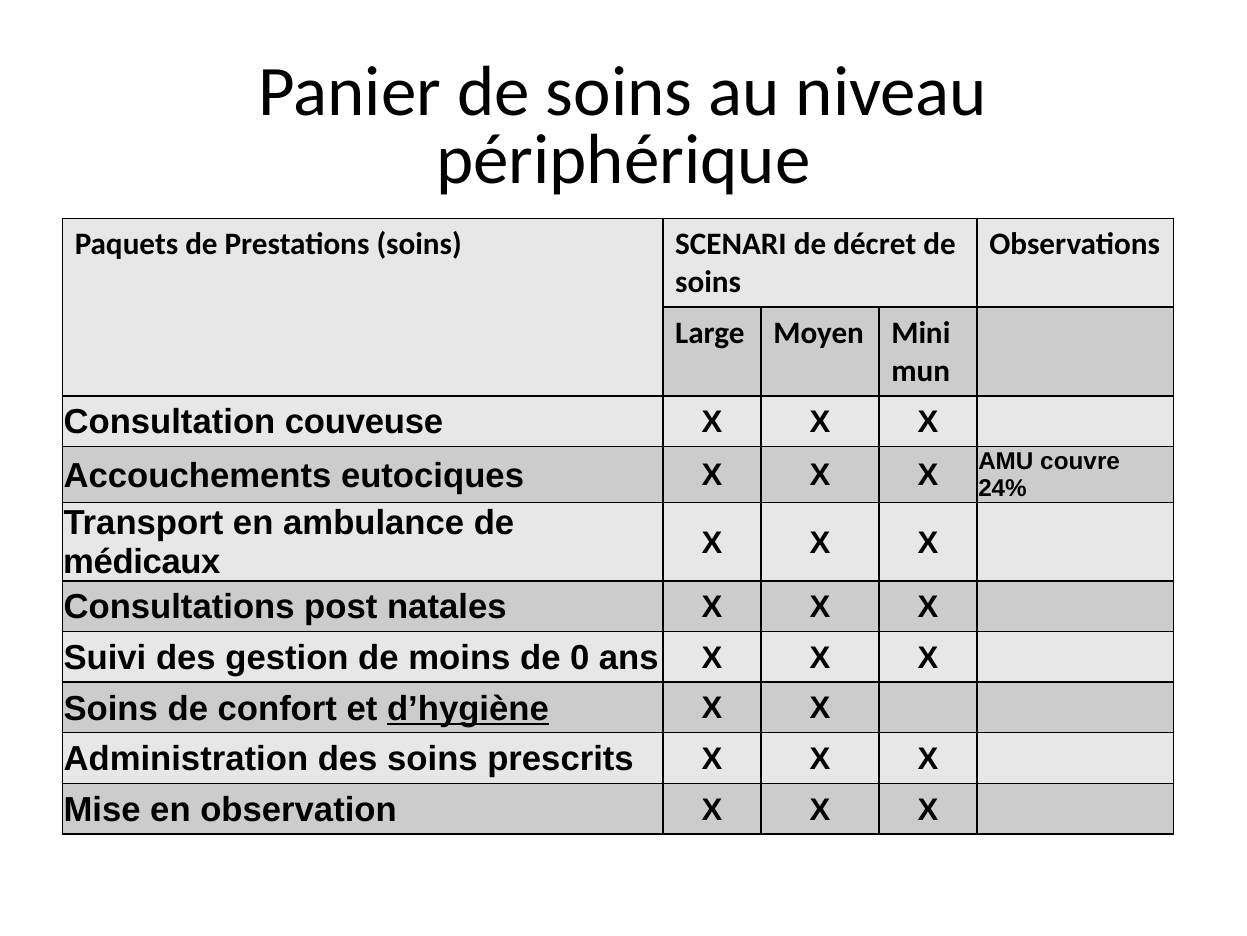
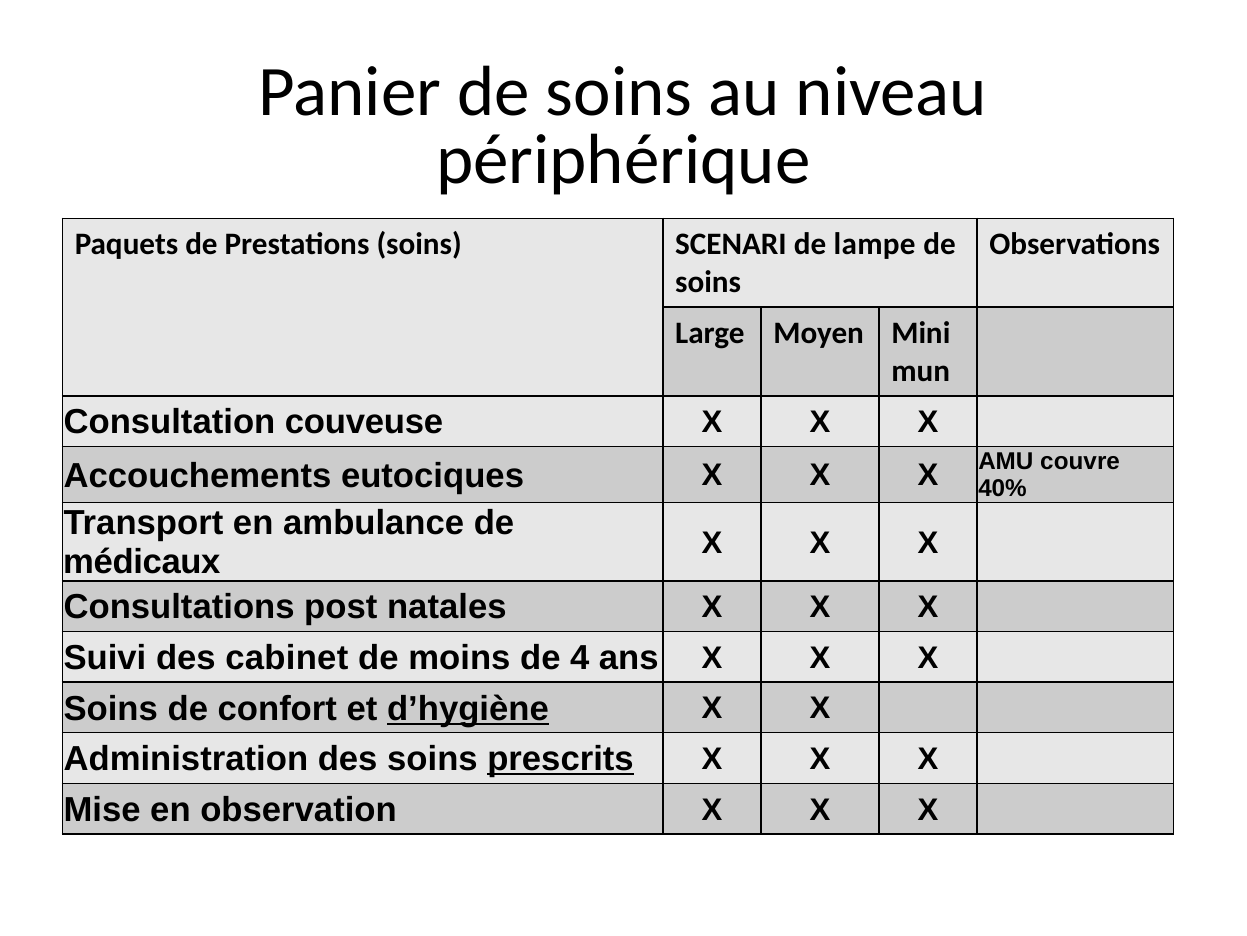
décret: décret -> lampe (875, 244)
24%: 24% -> 40% (1003, 489)
gestion: gestion -> cabinet (287, 658)
0: 0 -> 4 (580, 658)
prescrits underline: none -> present (561, 759)
